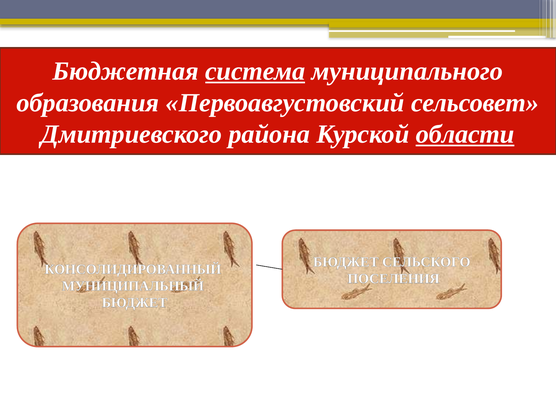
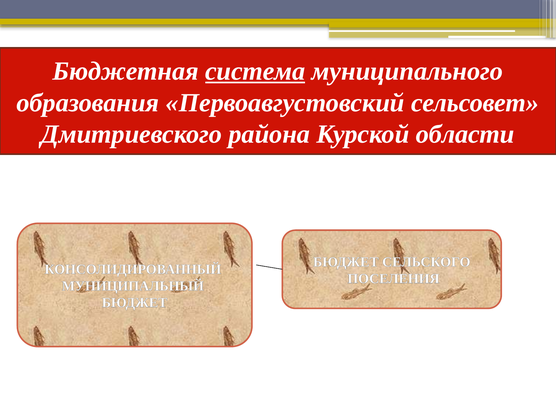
области underline: present -> none (465, 134)
